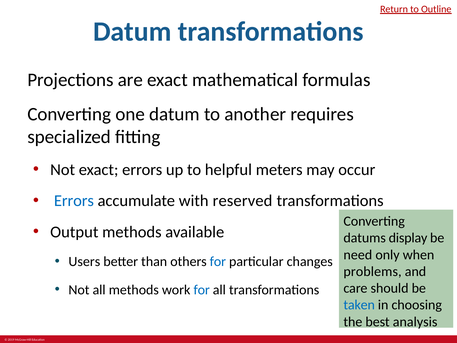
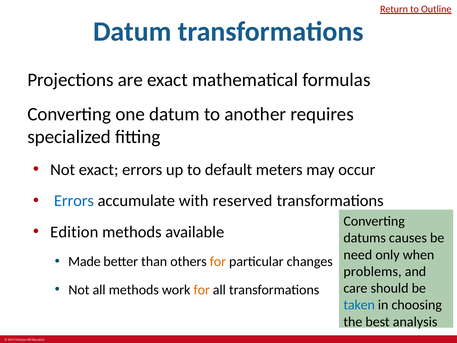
helpful: helpful -> default (228, 169)
Output: Output -> Edition (74, 232)
display: display -> causes (408, 238)
Users: Users -> Made (84, 261)
for colour: blue -> orange (218, 261)
for colour: blue -> orange (202, 290)
